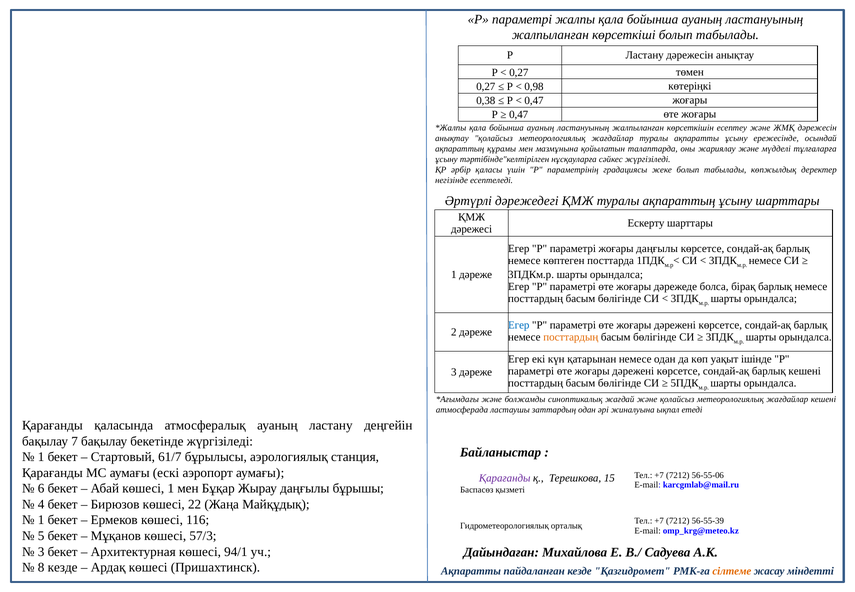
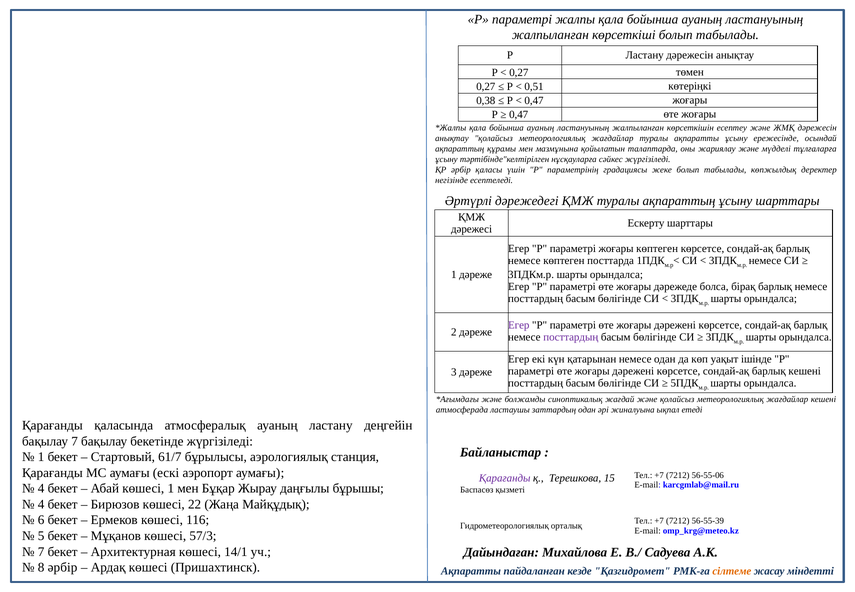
0,98: 0,98 -> 0,51 (534, 87)
жоғары даңғылы: даңғылы -> көптеген (657, 249)
Егер colour: blue -> purple (519, 325)
посттардың colour: orange -> purple (571, 337)
6: 6 -> 4 (41, 488)
1: 1 -> 6 (41, 520)
3: 3 -> 7 (41, 552)
94/1: 94/1 -> 14/1 (236, 552)
8 кезде: кезде -> әрбір (63, 567)
